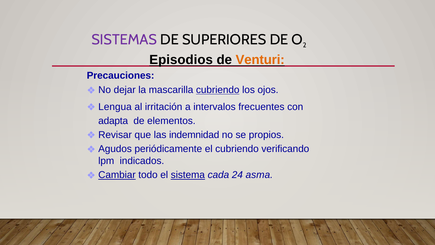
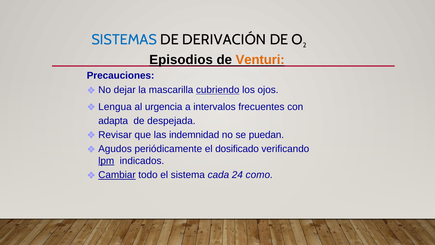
SISTEMAS colour: purple -> blue (124, 40)
SUPERIORES: SUPERIORES -> DERIVACIÓN (224, 40)
irritación: irritación -> urgencia (164, 107)
elementos: elementos -> despejada (171, 121)
propios: propios -> puedan (266, 135)
el cubriendo: cubriendo -> dosificado (237, 149)
lpm underline: none -> present (106, 161)
sistema underline: present -> none (188, 175)
asma: asma -> como (259, 175)
